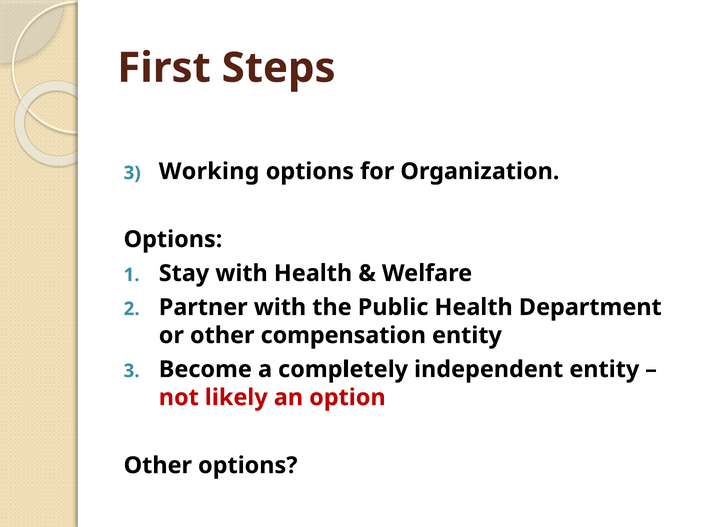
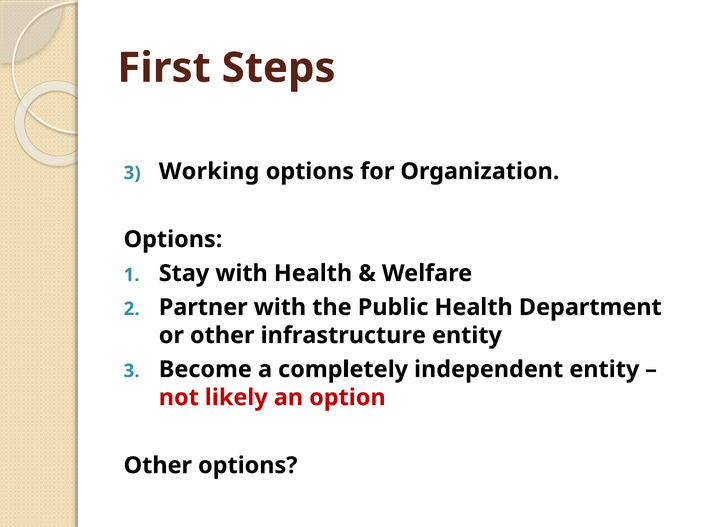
compensation: compensation -> infrastructure (343, 336)
